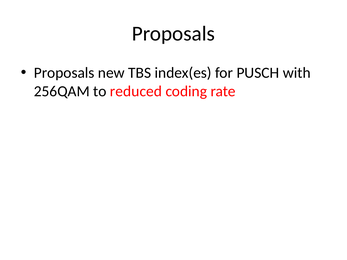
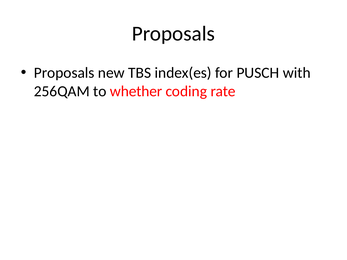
reduced: reduced -> whether (136, 91)
